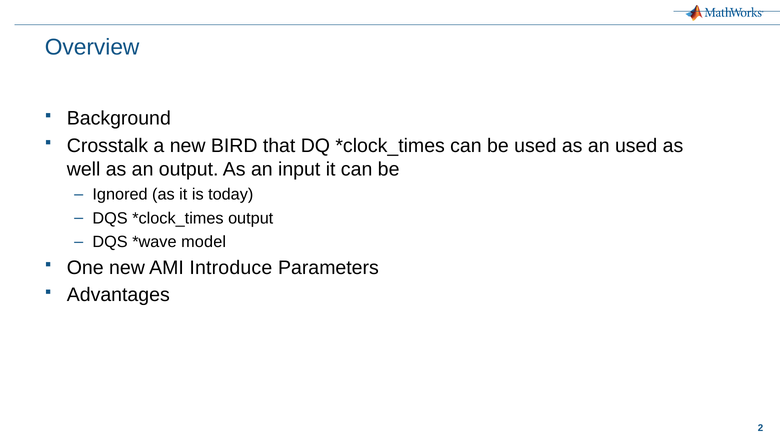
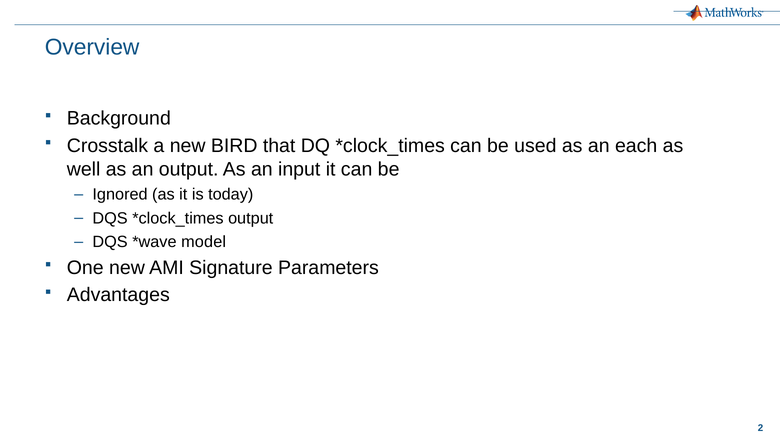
an used: used -> each (636, 146)
Introduce: Introduce -> Signature (231, 268)
